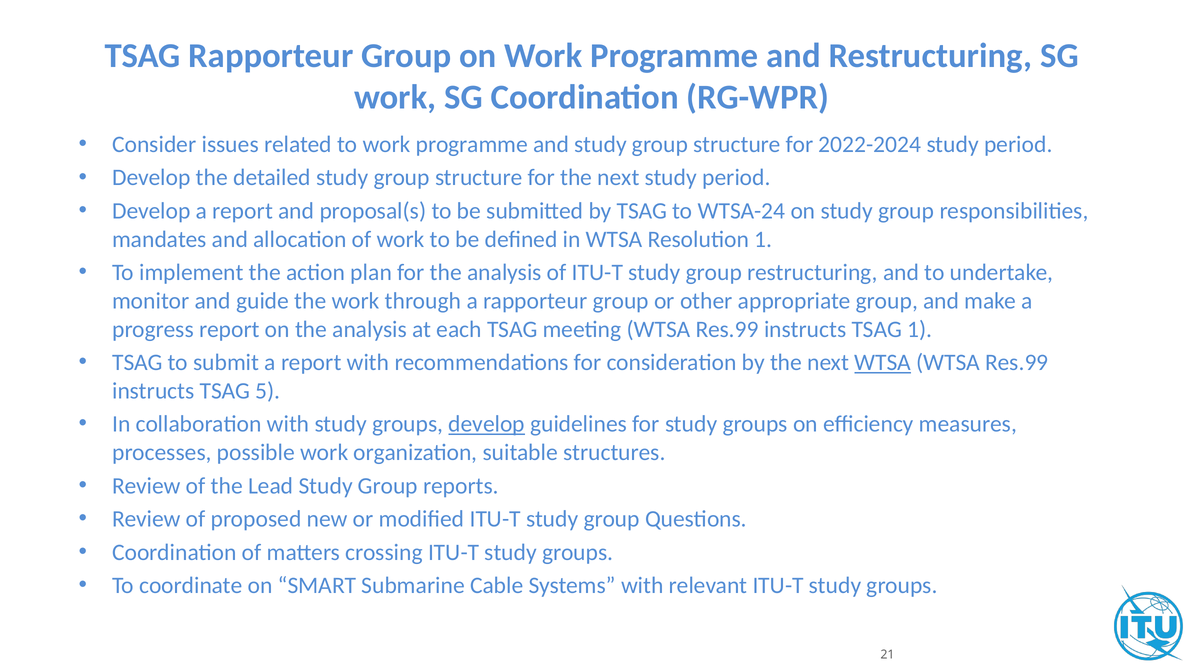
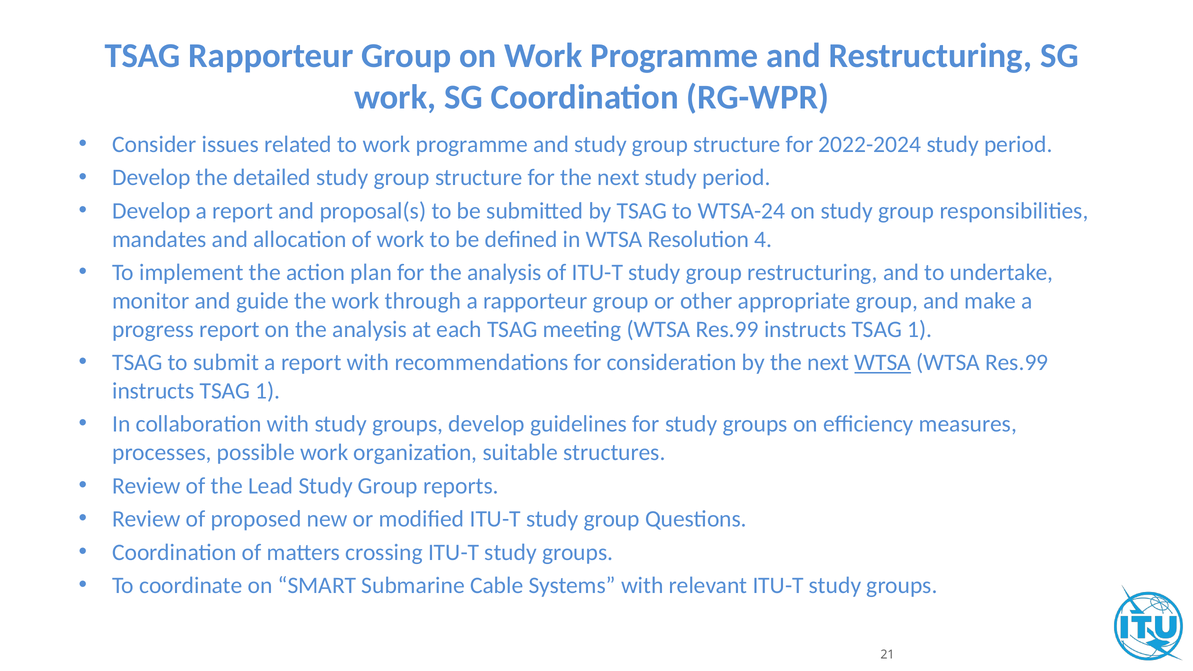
Resolution 1: 1 -> 4 (763, 239)
5: 5 -> 1 (268, 391)
develop underline: present -> none (487, 424)
